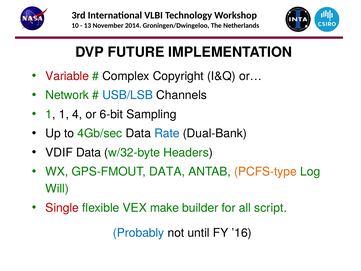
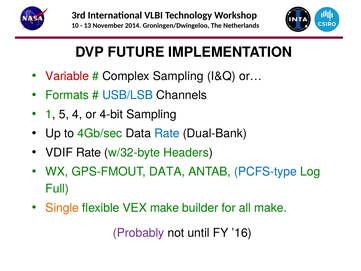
Complex Copyright: Copyright -> Sampling (178, 76)
Network: Network -> Formats (67, 95)
1 1: 1 -> 5 (64, 114)
6-bit: 6-bit -> 4-bit (111, 114)
VDIF Data: Data -> Rate (89, 152)
PCFS-type colour: orange -> blue (265, 172)
Will: Will -> Full (57, 188)
Single colour: red -> orange (62, 208)
all script: script -> make (271, 208)
Probably colour: blue -> purple (139, 233)
